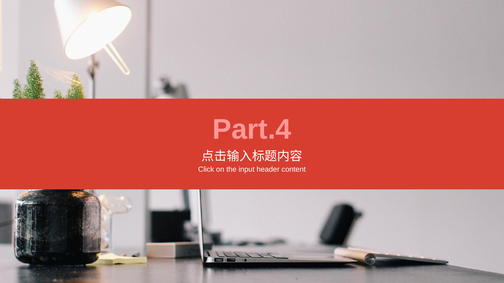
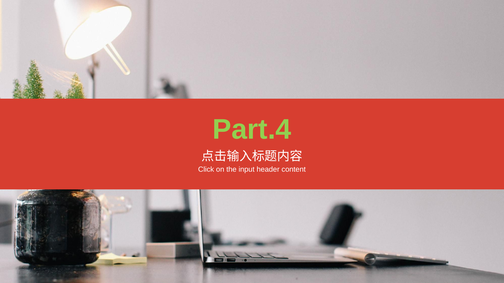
Part.4 colour: pink -> light green (252, 130)
